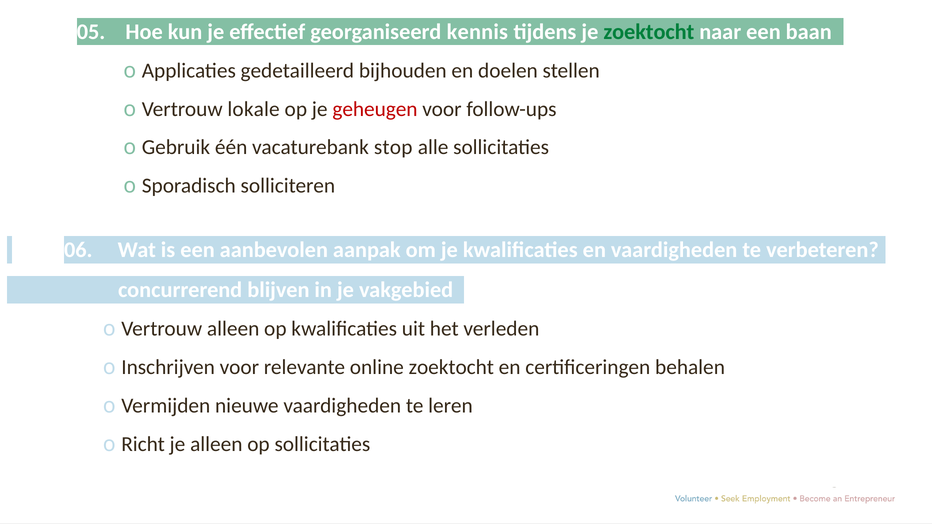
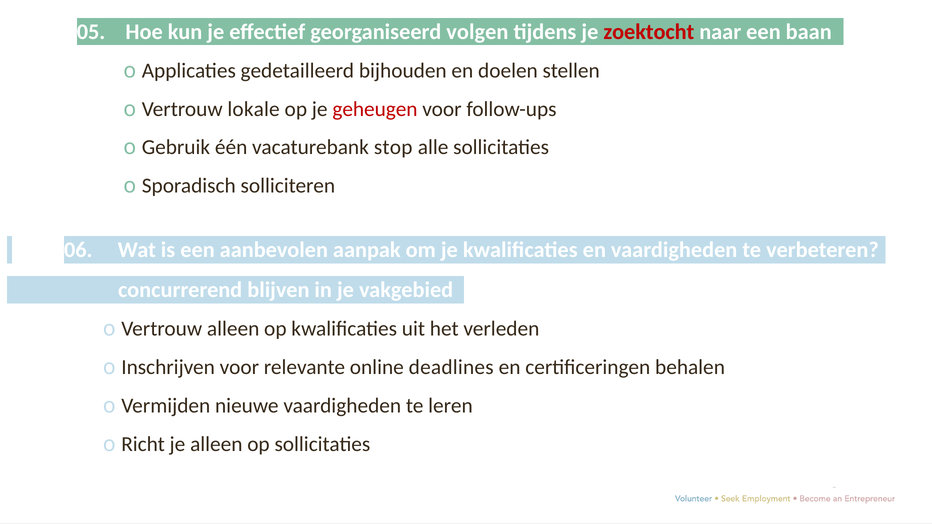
kennis: kennis -> volgen (477, 32)
zoektocht colour: green -> red (649, 32)
online zoektocht: zoektocht -> deadlines (451, 368)
